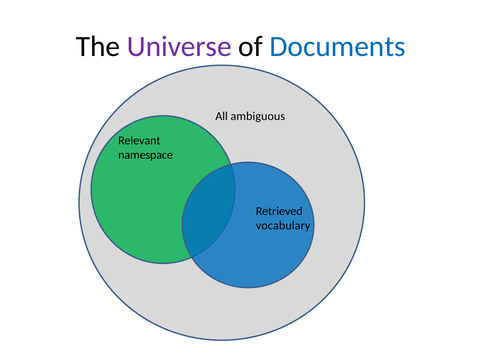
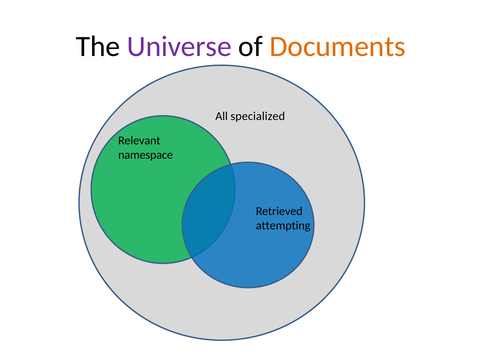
Documents colour: blue -> orange (338, 47)
ambiguous: ambiguous -> specialized (258, 116)
vocabulary: vocabulary -> attempting (283, 226)
